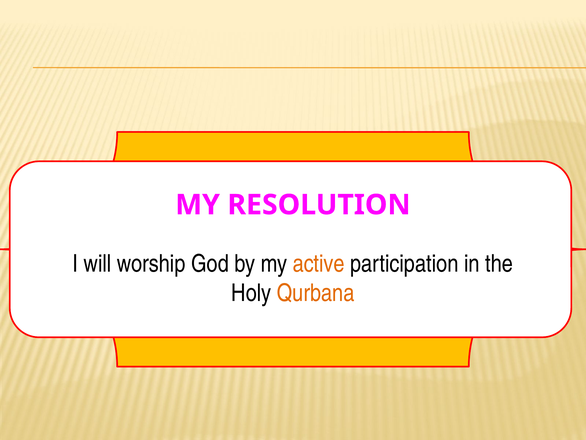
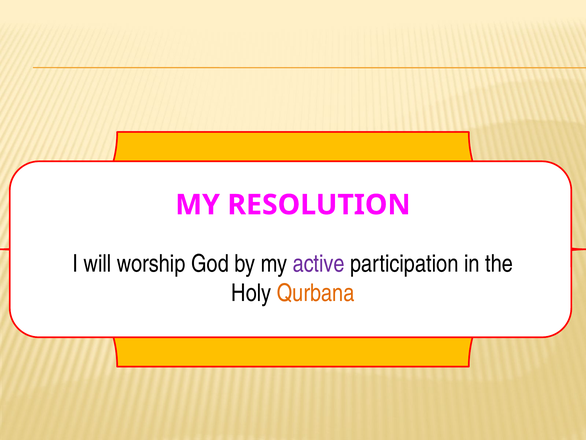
active colour: orange -> purple (319, 263)
